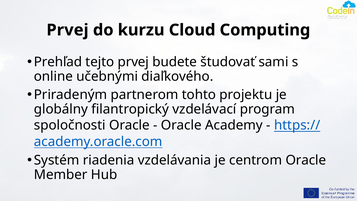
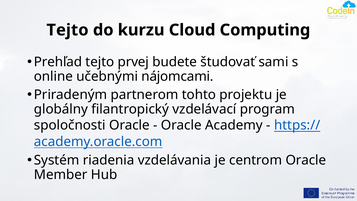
Prvej: Prvej -> Tejto (67, 30)
diaľkového: diaľkového -> nájomcami (177, 76)
